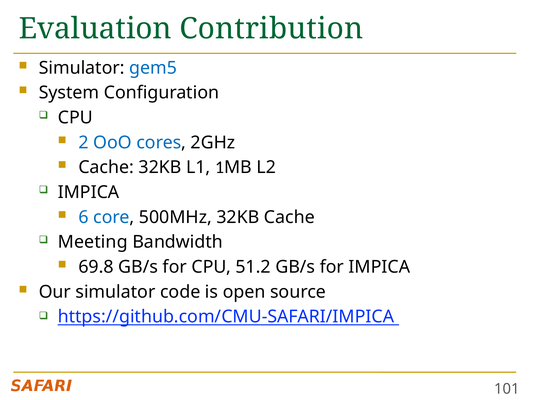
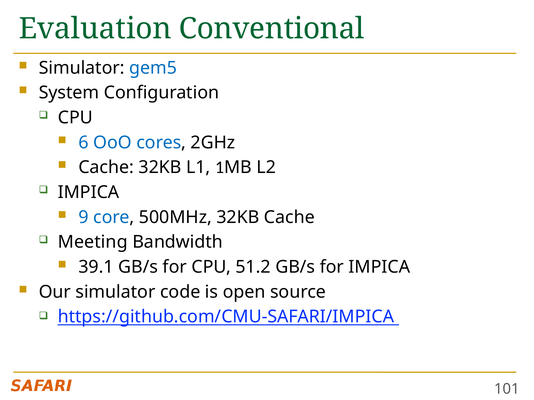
Contribution: Contribution -> Conventional (272, 29)
2: 2 -> 6 (83, 143)
6: 6 -> 9 (83, 217)
69.8: 69.8 -> 39.1 (96, 267)
